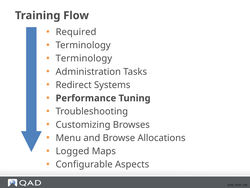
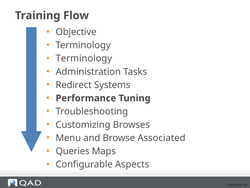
Required: Required -> Objective (76, 32)
Allocations: Allocations -> Associated (161, 138)
Logged: Logged -> Queries (73, 151)
